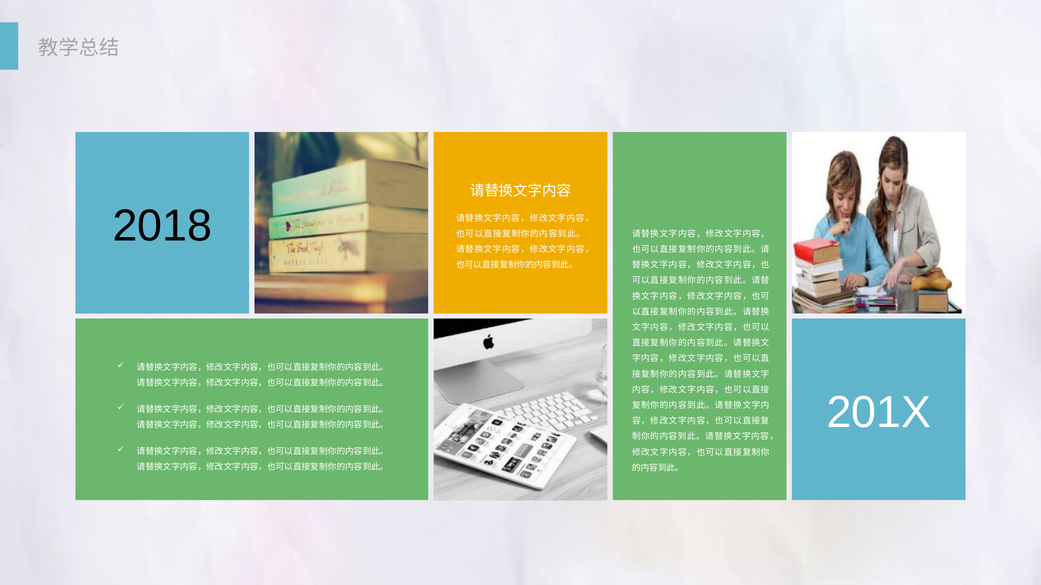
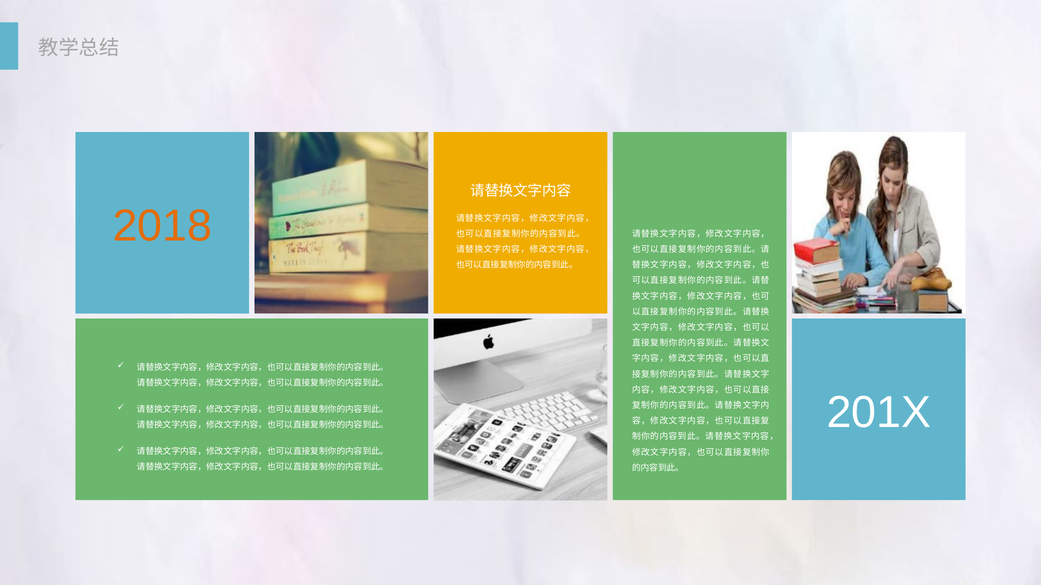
2018 colour: black -> orange (162, 226)
